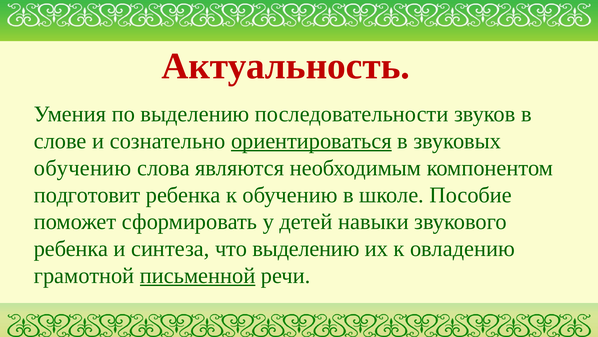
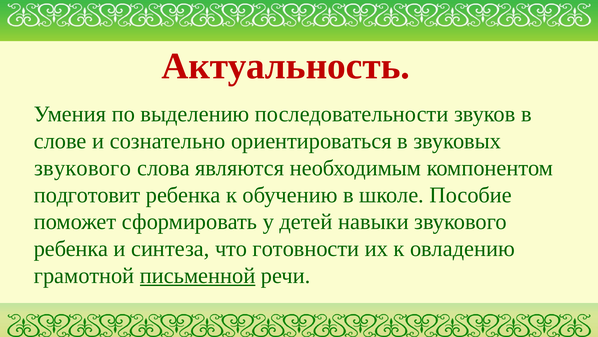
ориентироваться underline: present -> none (311, 141)
обучению: обучению -> звукового (83, 168)
что выделению: выделению -> готовности (306, 248)
